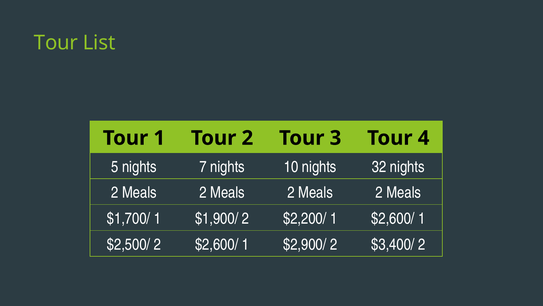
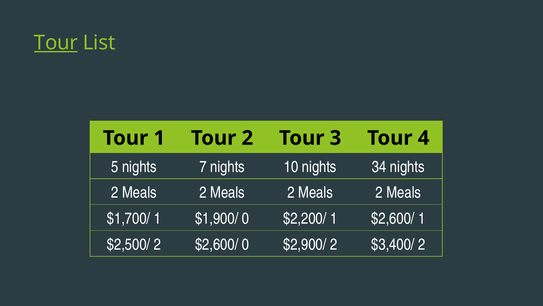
Tour underline: none -> present (56, 43)
32: 32 -> 34 (379, 167)
$1,900/ 2: 2 -> 0 (246, 218)
2 $2,600/ 1: 1 -> 0 (246, 244)
